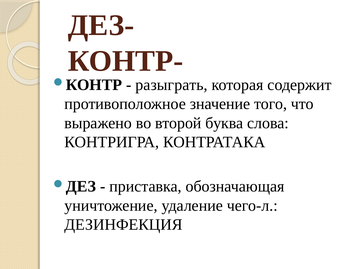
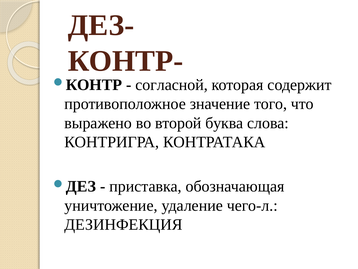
разыграть: разыграть -> согласной (172, 85)
